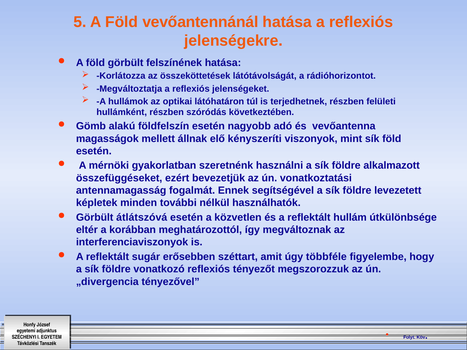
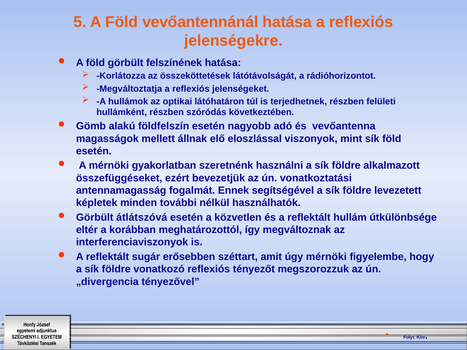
kényszeríti: kényszeríti -> eloszlással (255, 139)
úgy többféle: többféle -> mérnöki (326, 257)
